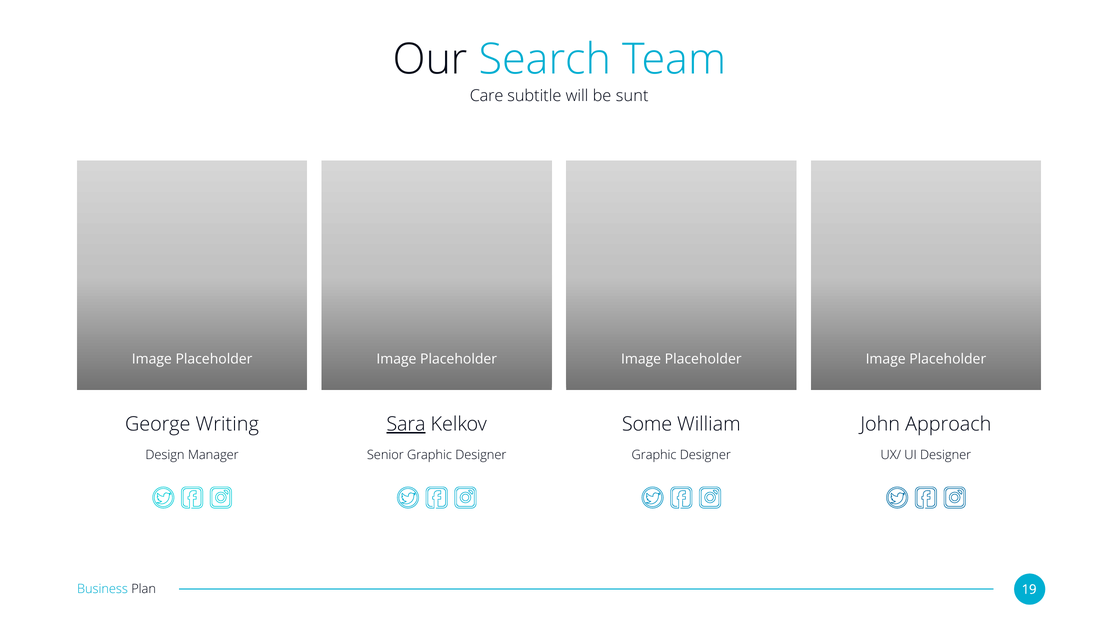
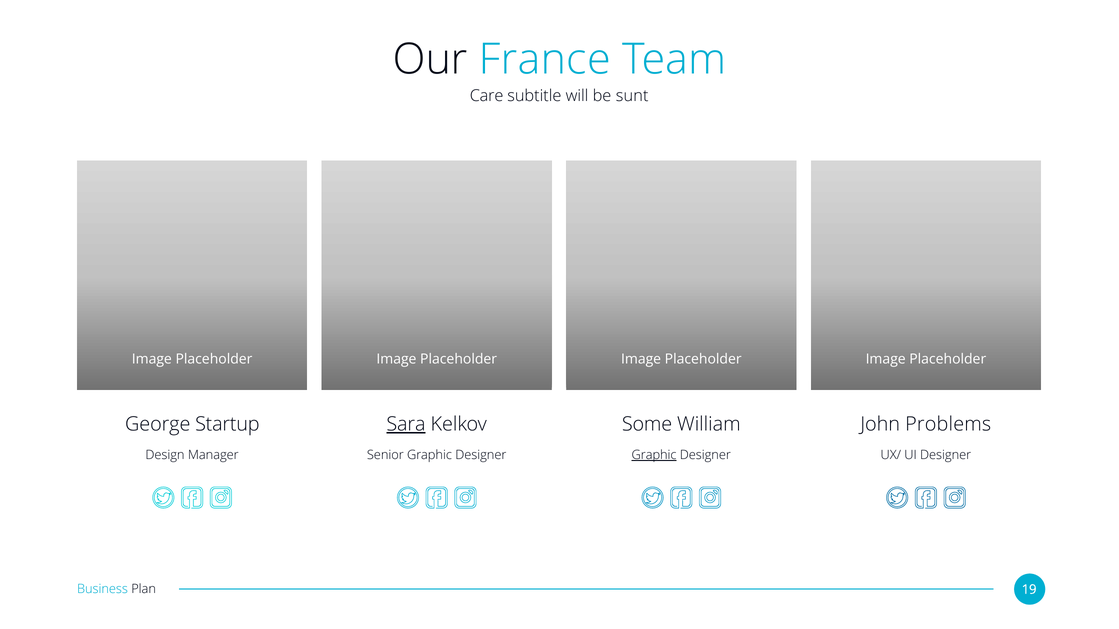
Search: Search -> France (545, 59)
Writing: Writing -> Startup (227, 425)
Approach: Approach -> Problems (948, 425)
Graphic underline: none -> present (654, 455)
